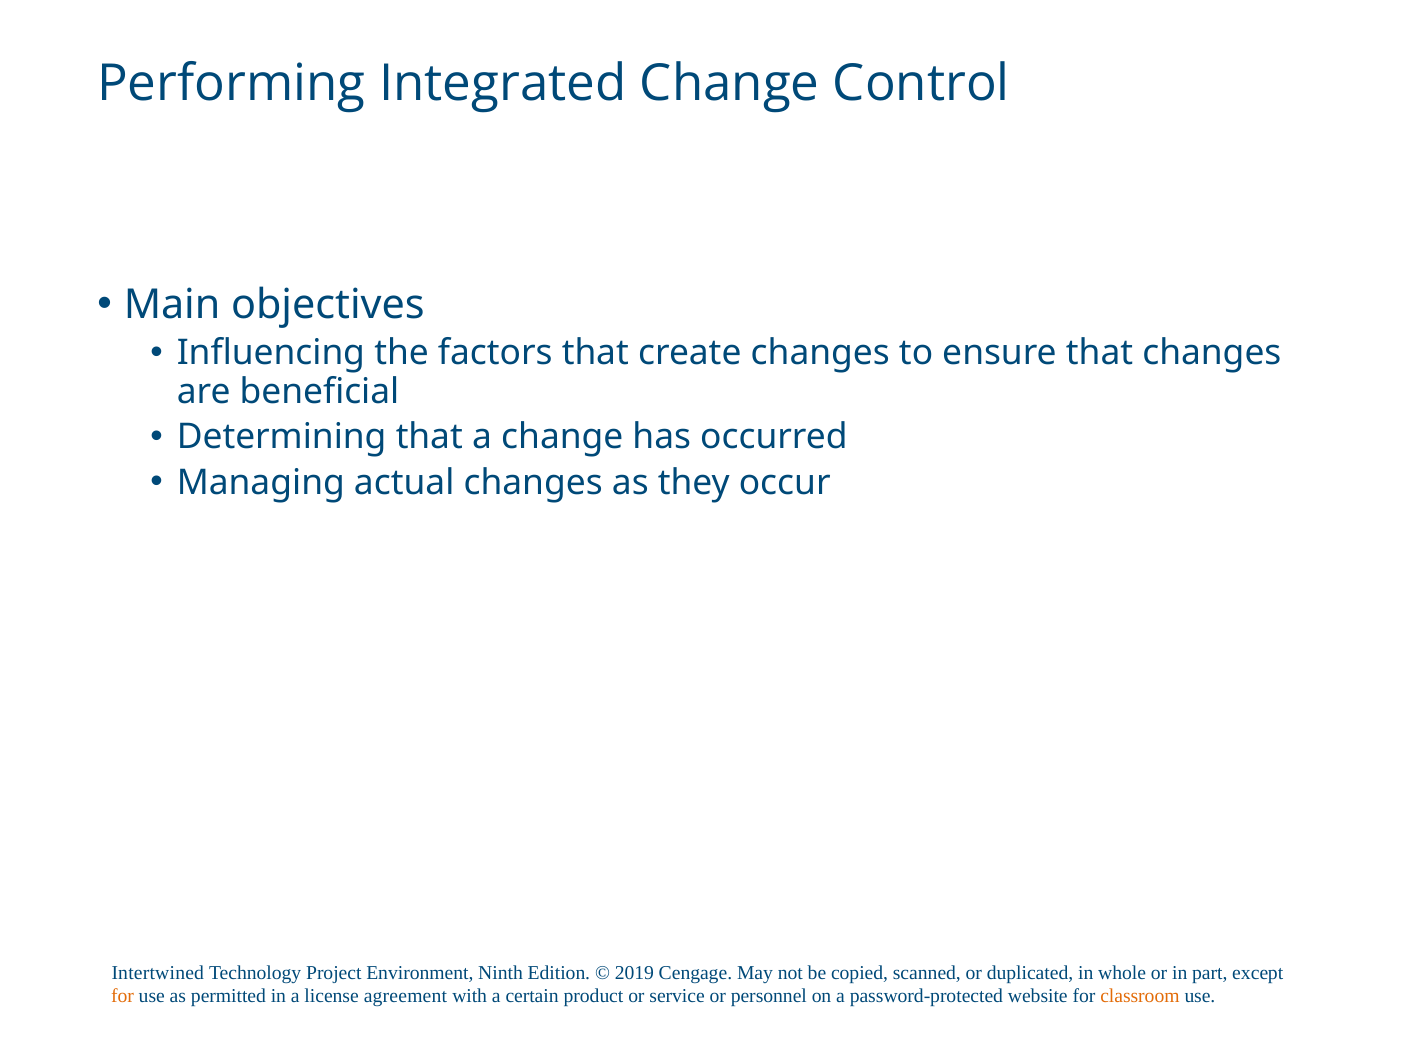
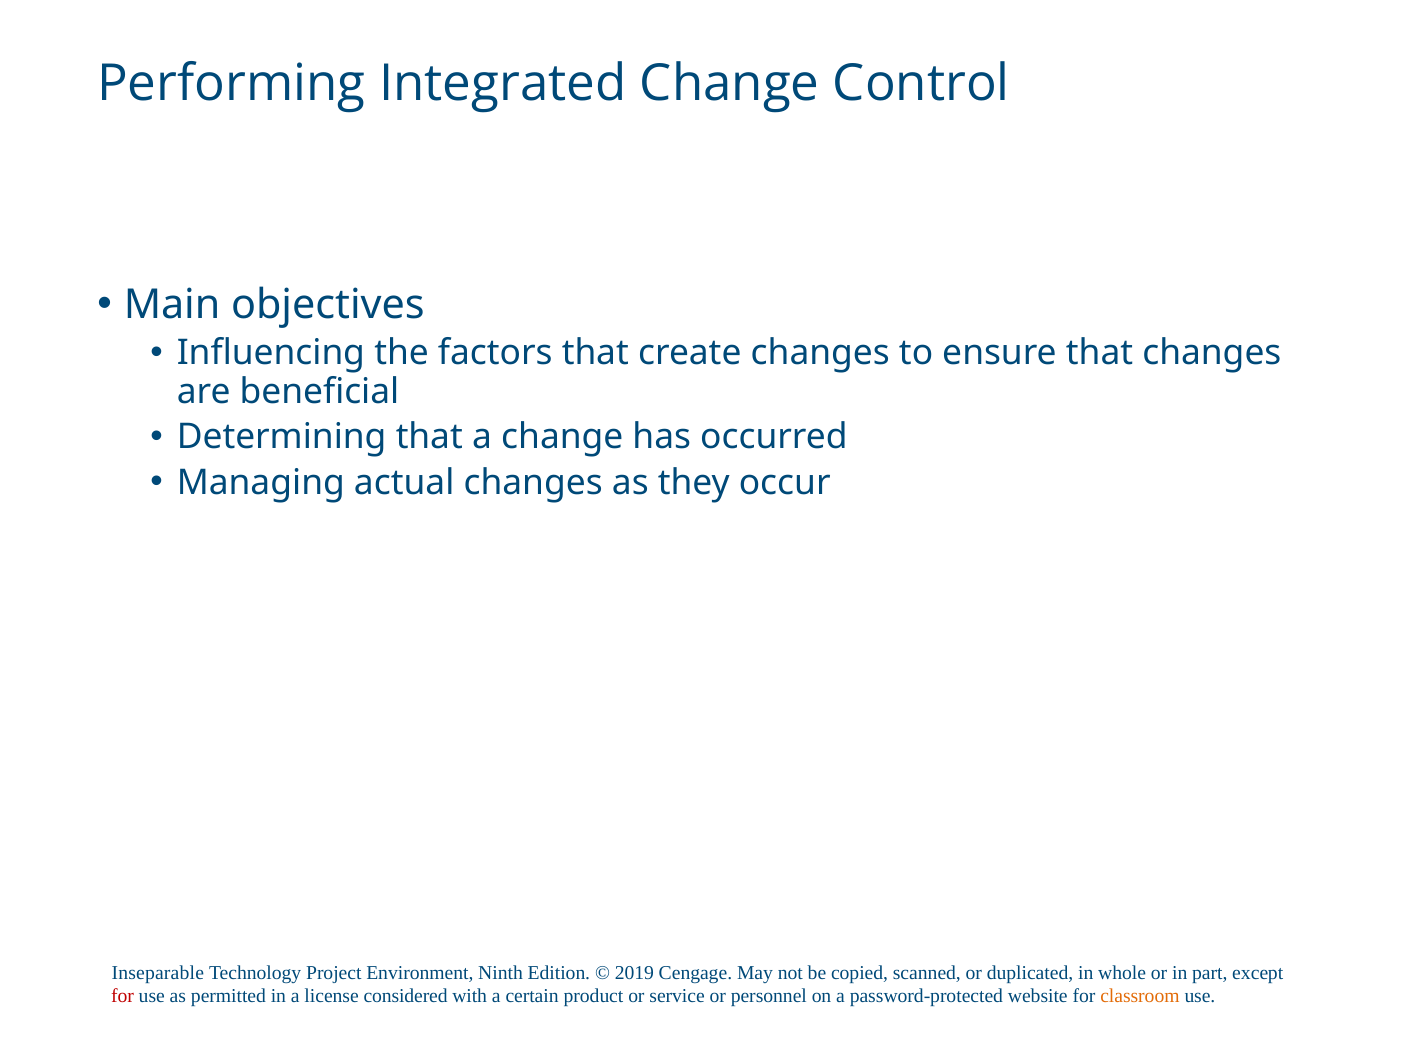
Intertwined: Intertwined -> Inseparable (158, 973)
for colour: orange -> red (123, 996)
agreement: agreement -> considered (406, 996)
